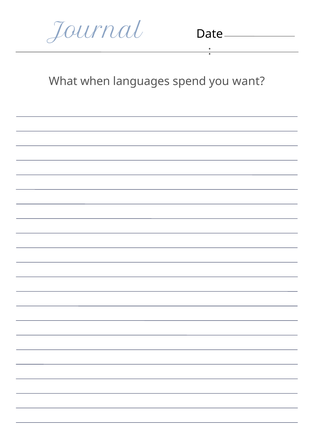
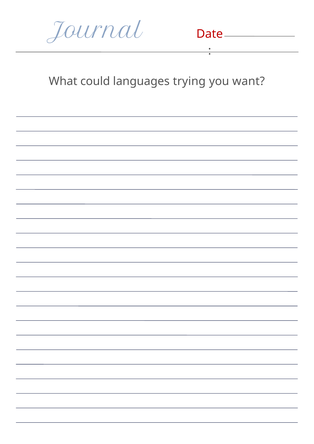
Date colour: black -> red (210, 34)
when: when -> could (95, 81)
spend: spend -> trying (189, 81)
